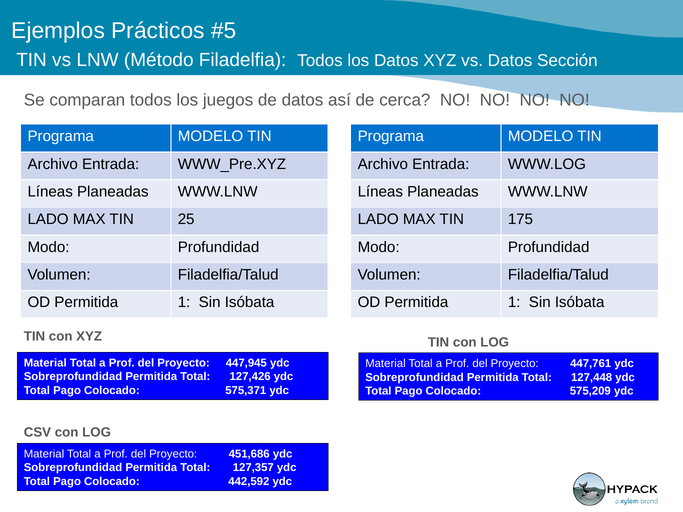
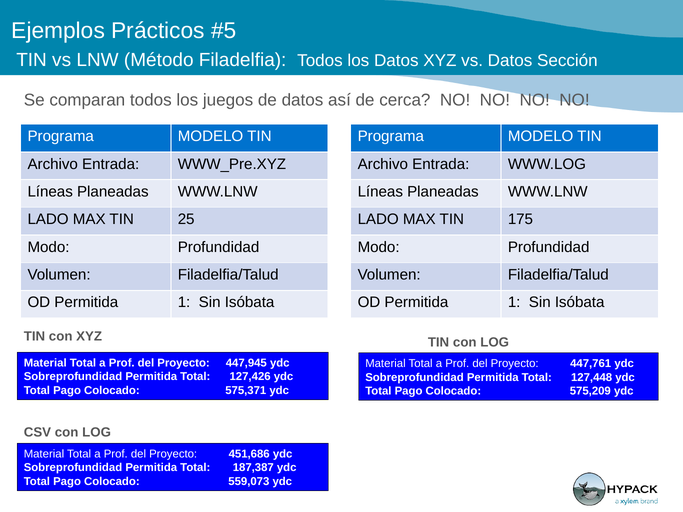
127,357: 127,357 -> 187,387 (253, 468)
442,592: 442,592 -> 559,073 (249, 482)
